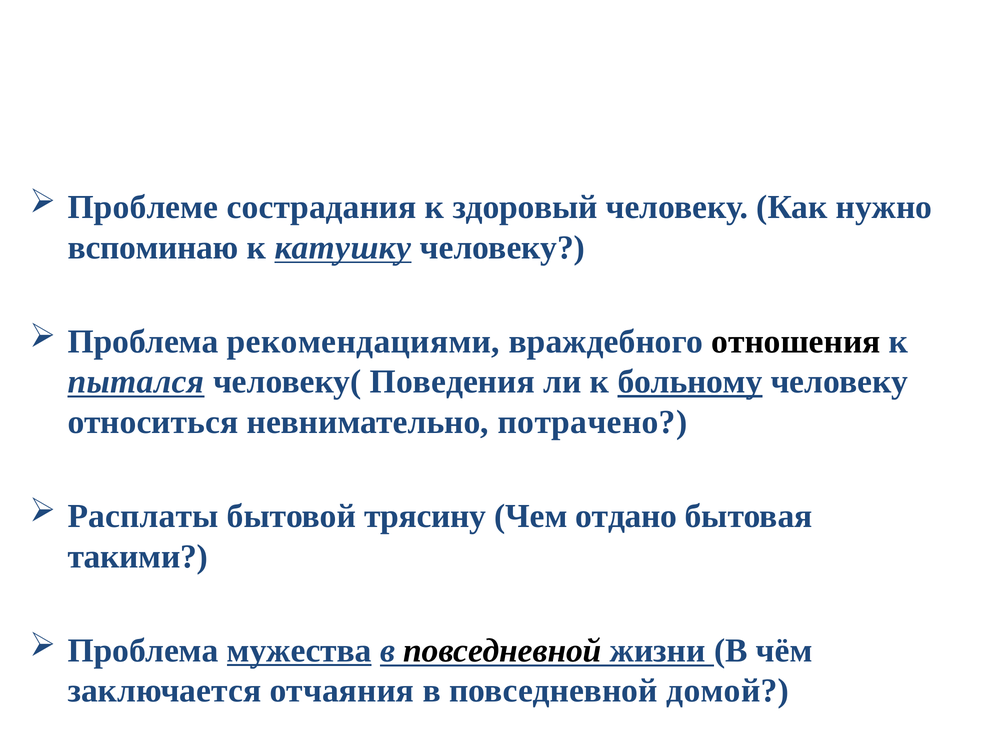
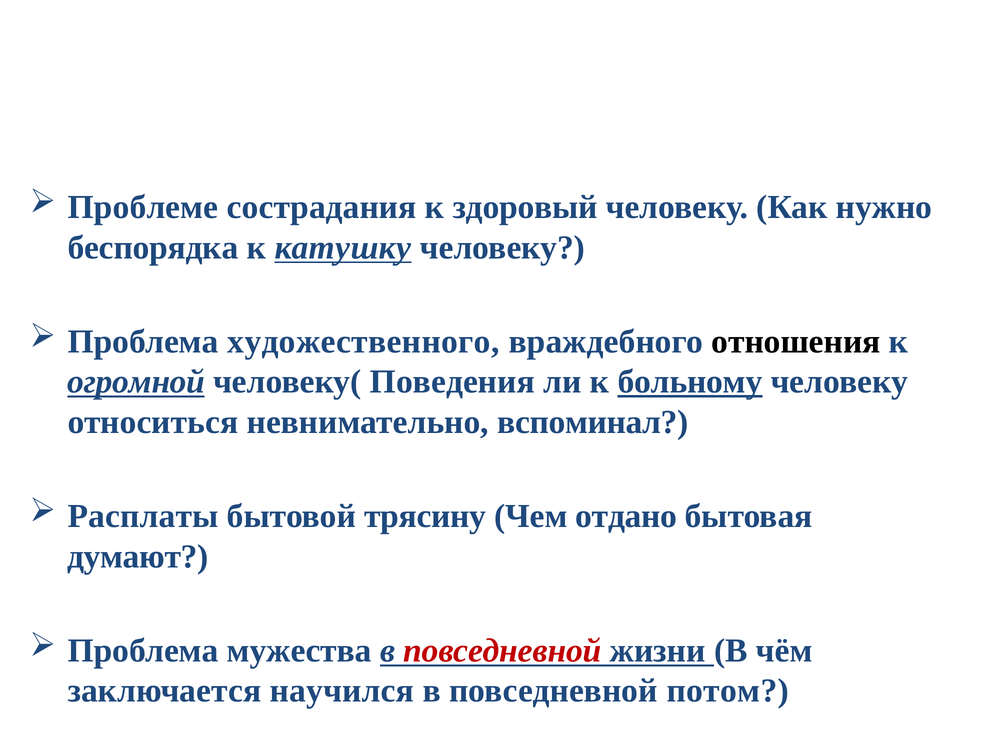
вспоминаю: вспоминаю -> беспорядка (153, 247)
рекомендациями: рекомендациями -> художественного (363, 341)
пытался: пытался -> огромной (136, 382)
потрачено: потрачено -> вспоминал (593, 422)
такими: такими -> думают (138, 556)
мужества underline: present -> none (299, 651)
повседневной colour: black -> red (502, 651)
отчаяния: отчаяния -> научился (342, 691)
домой: домой -> потом (728, 691)
